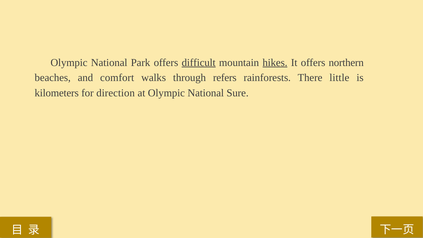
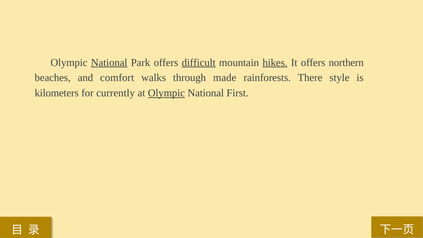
National underline: none -> present (109, 62)
refers: refers -> made (225, 78)
little: little -> style (339, 78)
direction: direction -> currently (116, 93)
Olympic underline: none -> present (166, 93)
Sure: Sure -> First (238, 93)
